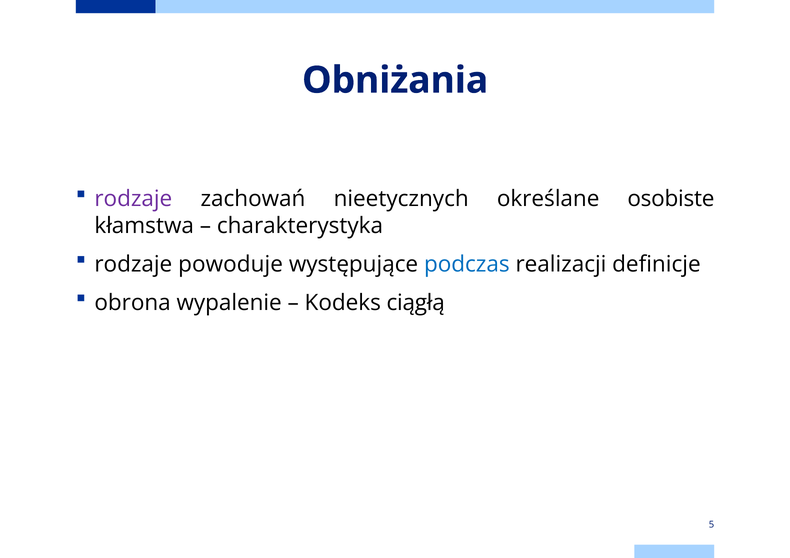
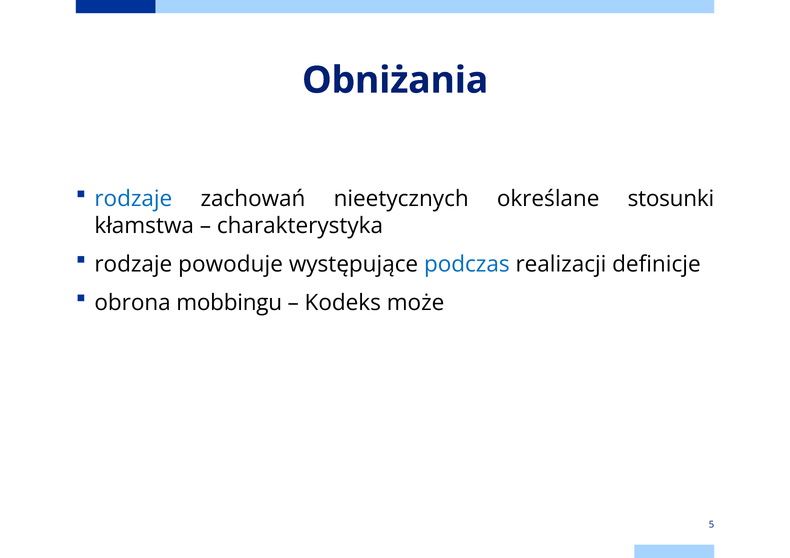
rodzaje colour: purple -> blue (133, 199)
osobiste: osobiste -> stosunki (671, 199)
wypalenie: wypalenie -> mobbingu (229, 303)
ciągłą: ciągłą -> może (416, 303)
